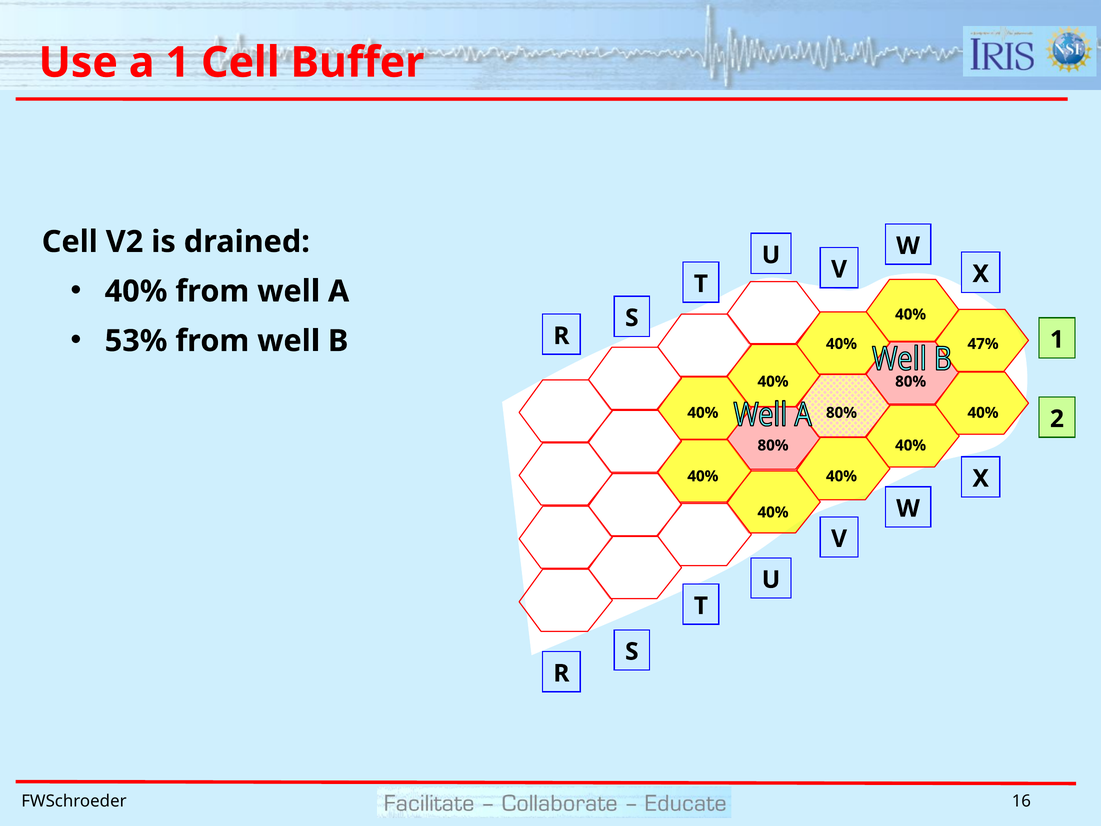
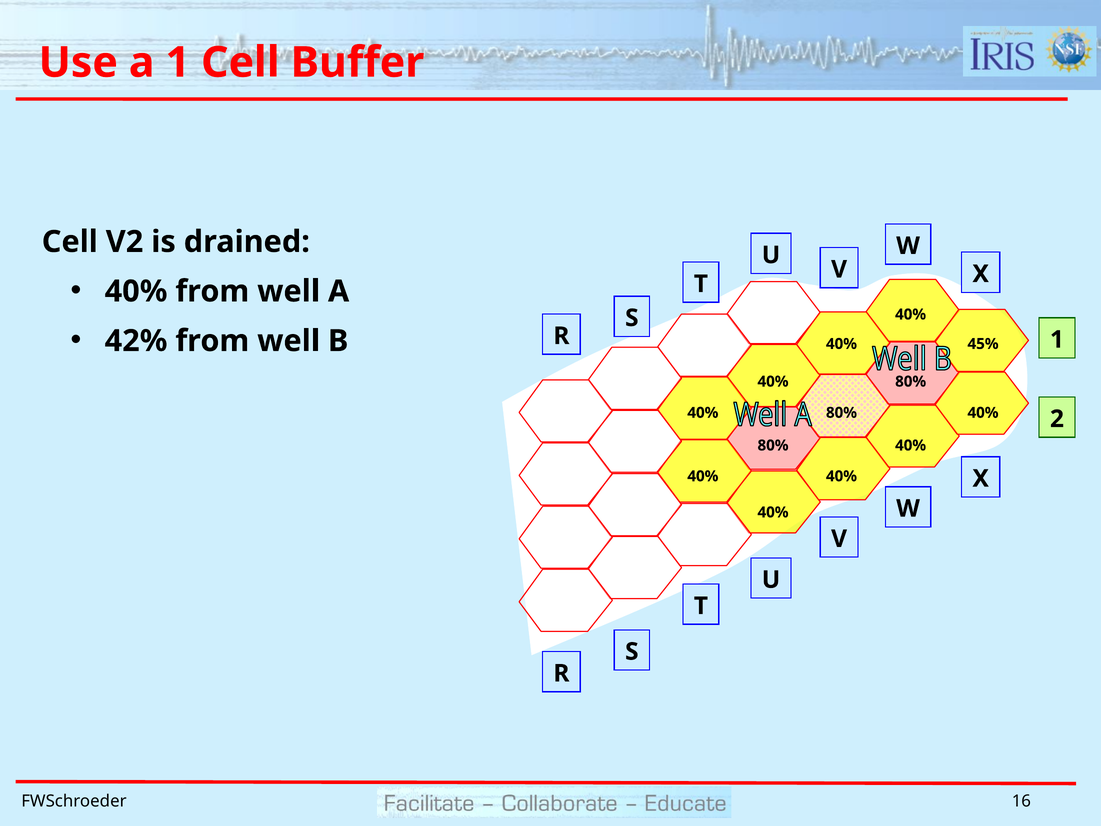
53%: 53% -> 42% (136, 341)
47%: 47% -> 45% (983, 344)
